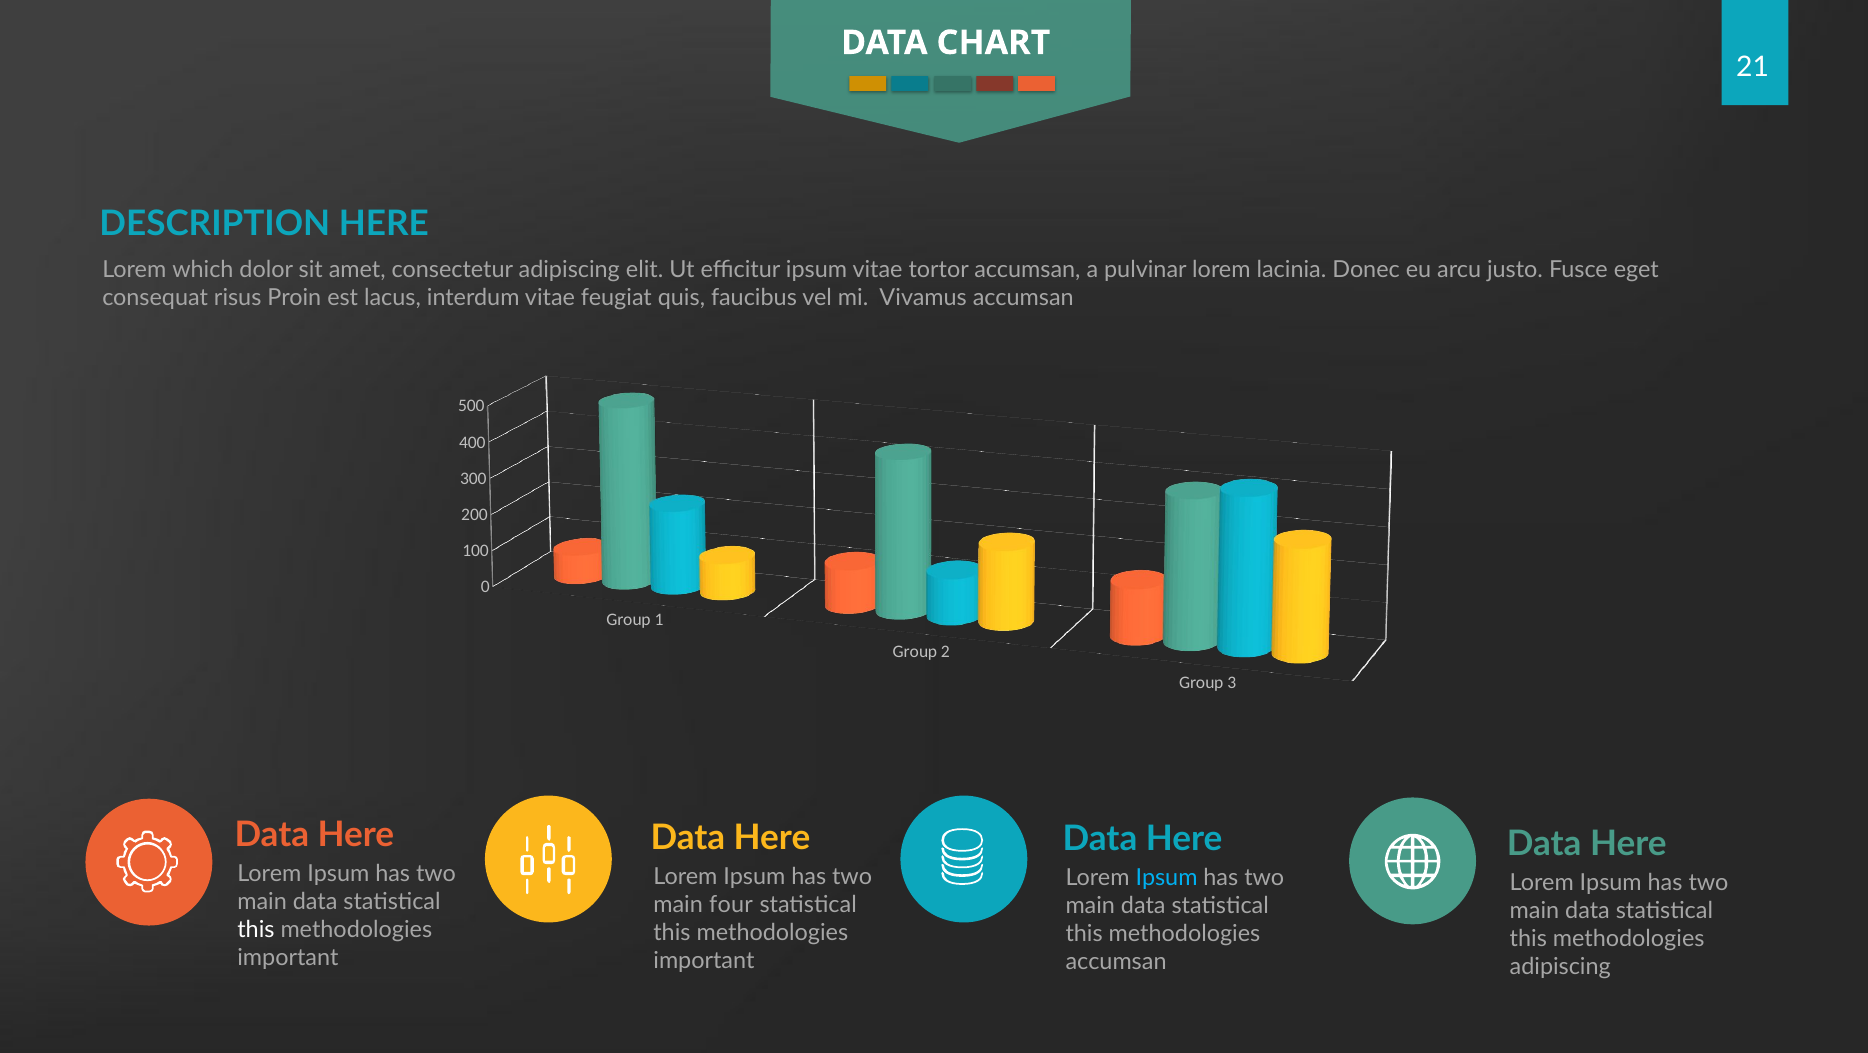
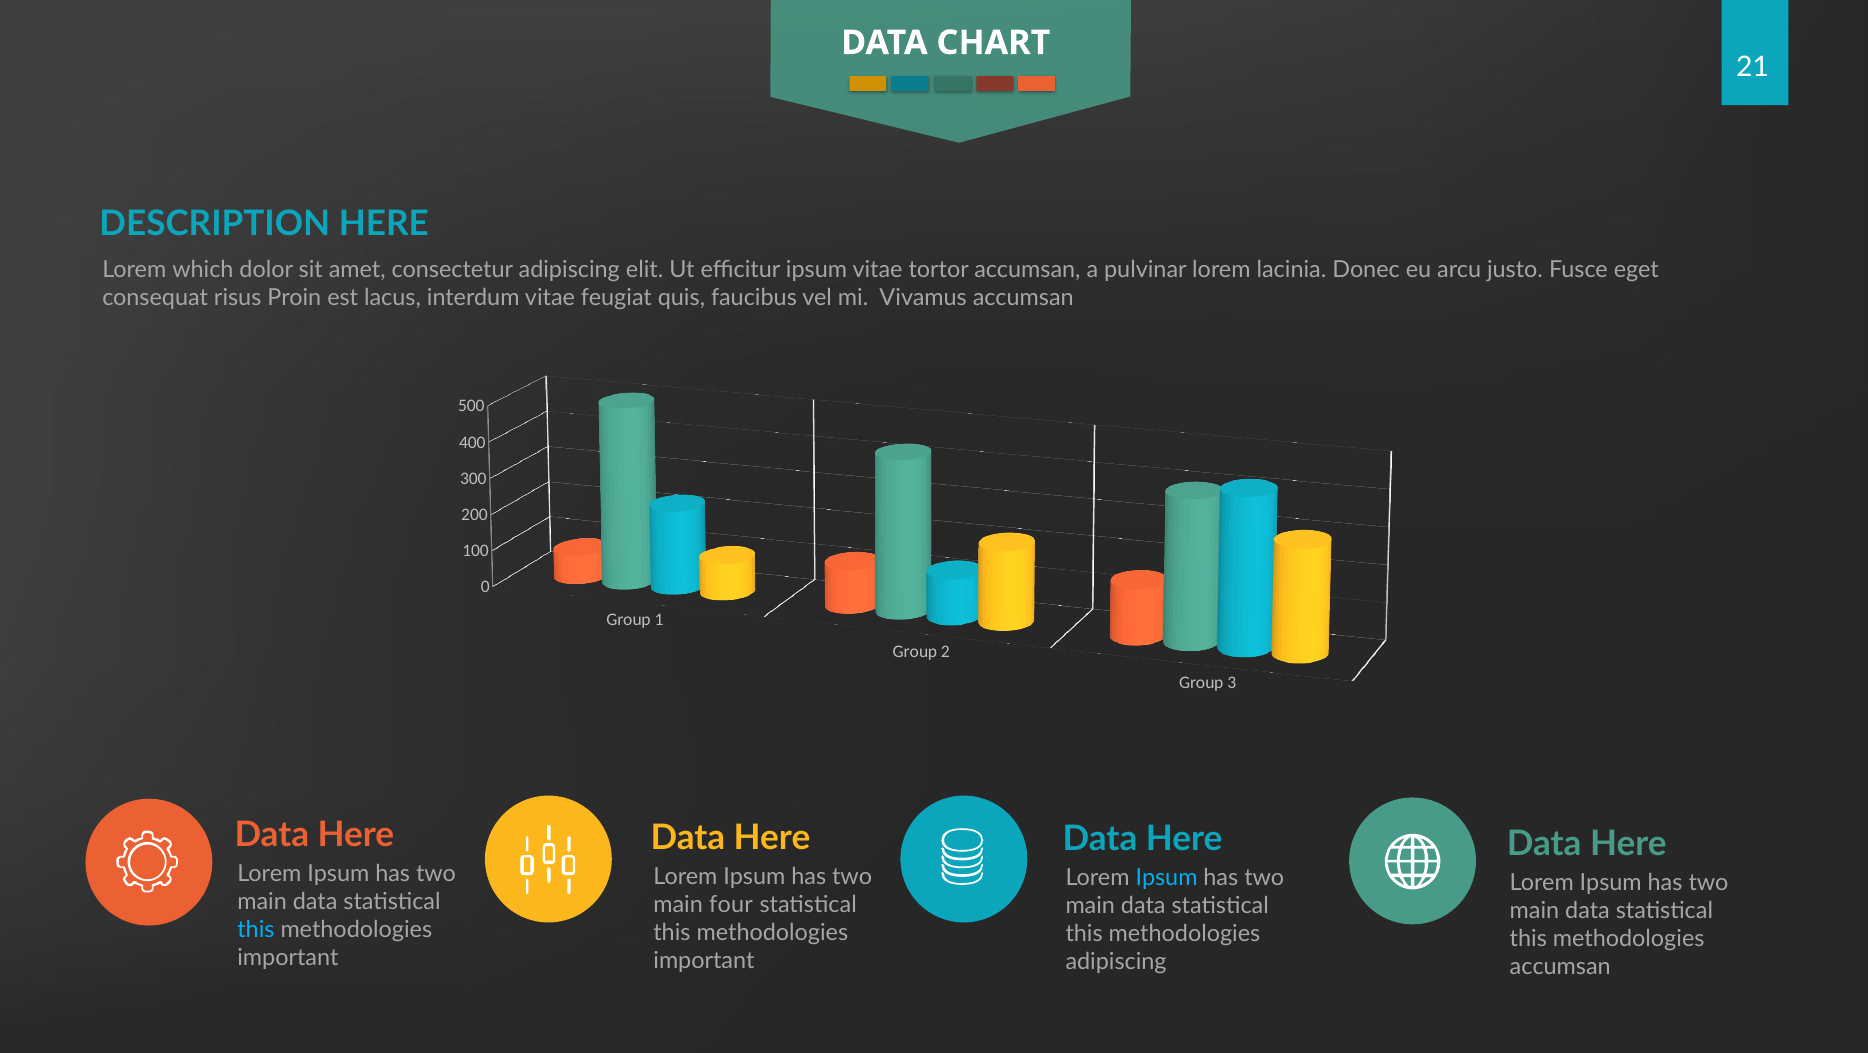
this colour: white -> light blue (256, 930)
accumsan: accumsan -> adipiscing (1116, 962)
adipiscing: adipiscing -> accumsan (1560, 967)
